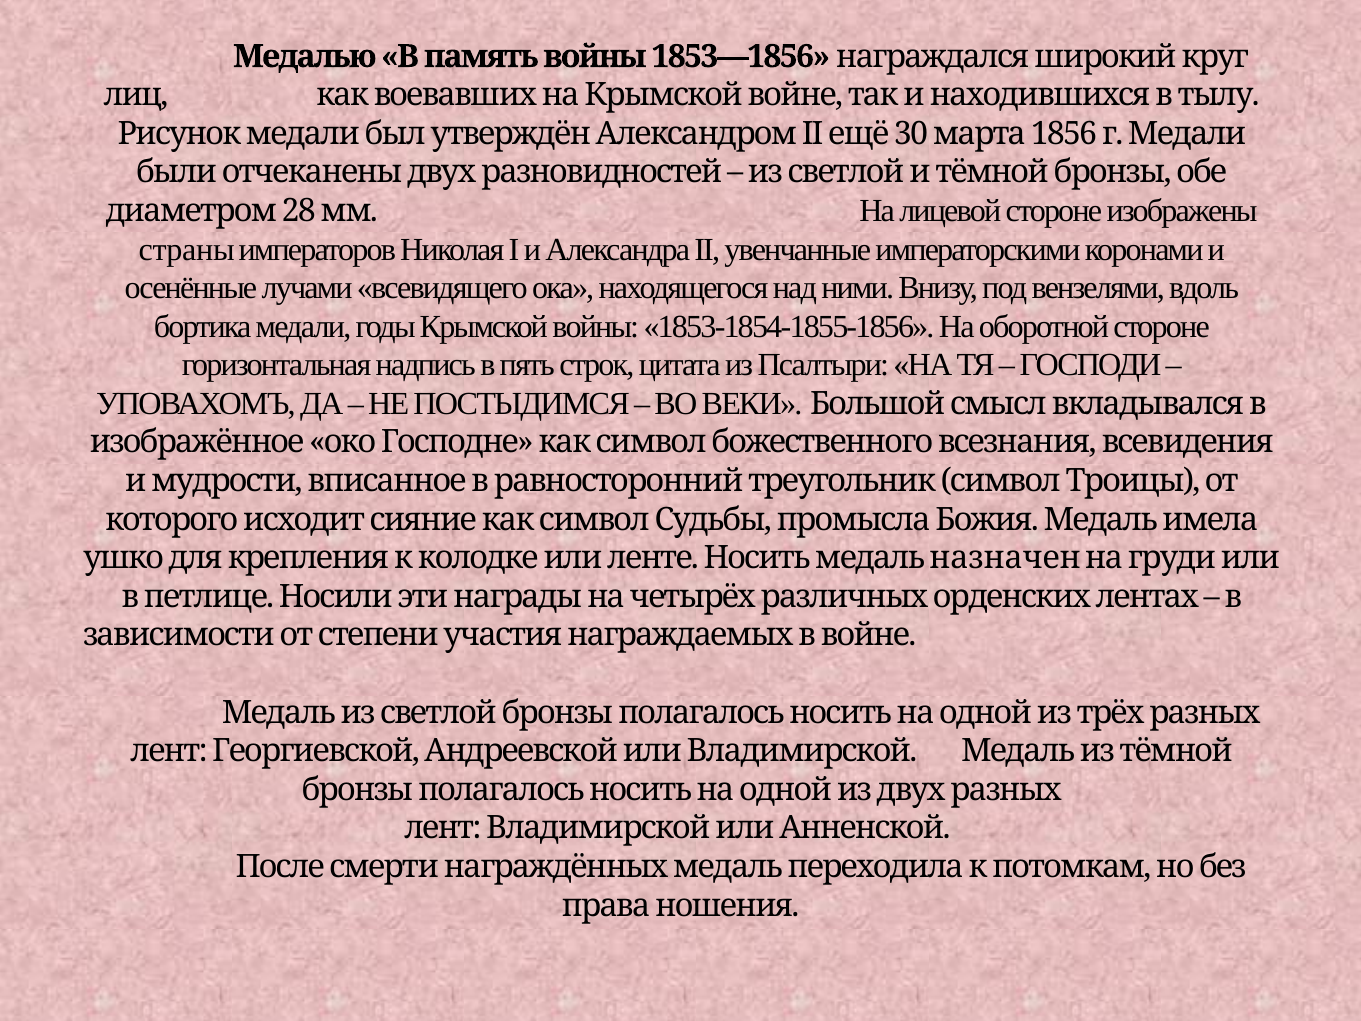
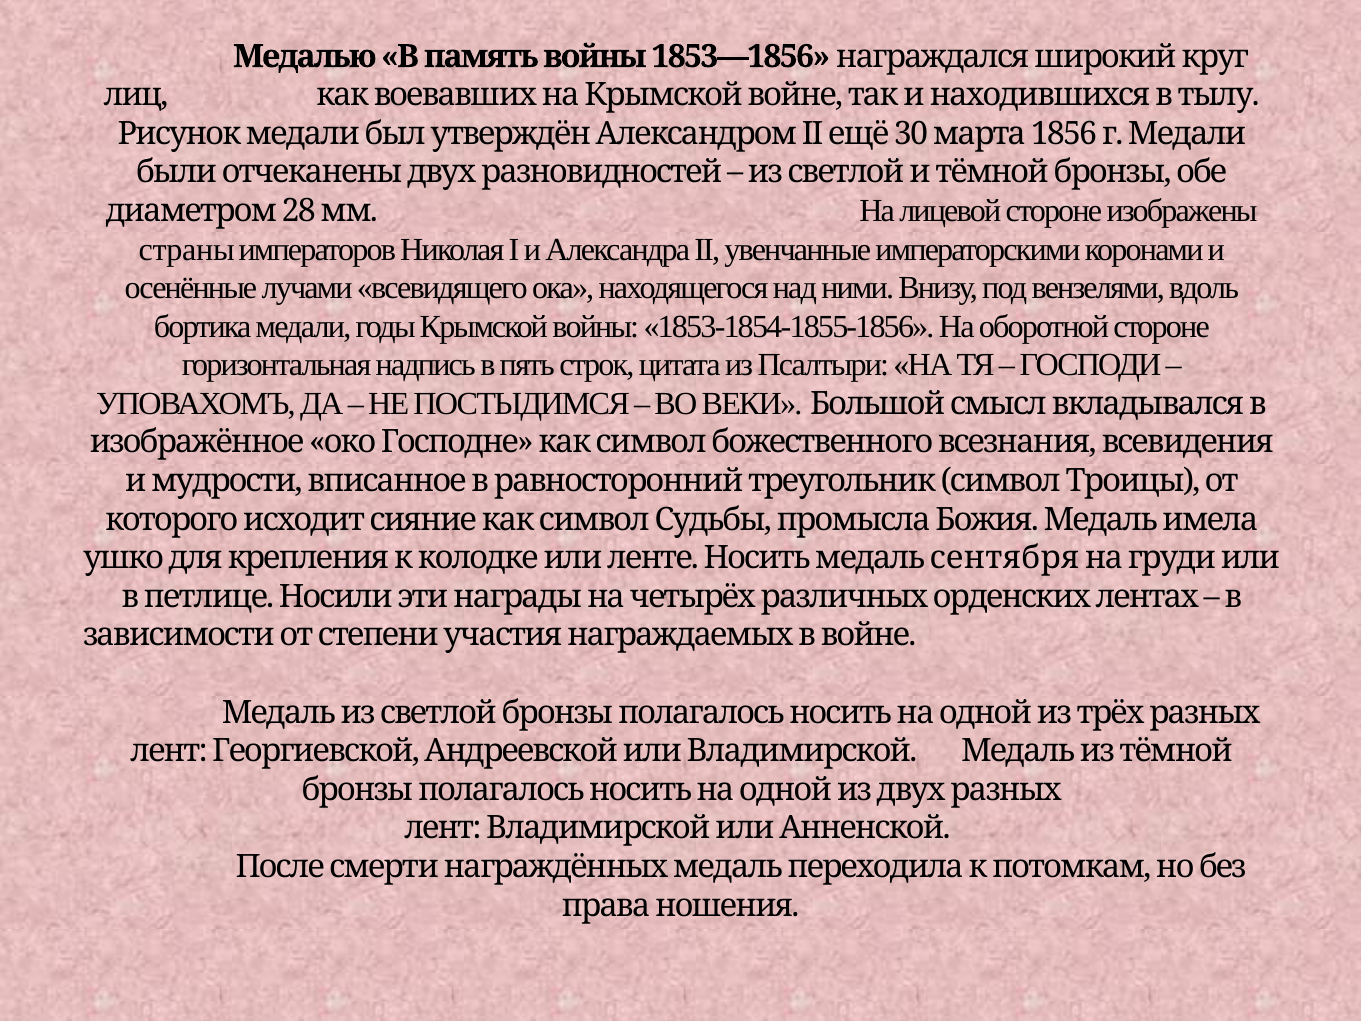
назначен: назначен -> сентября (1005, 558)
